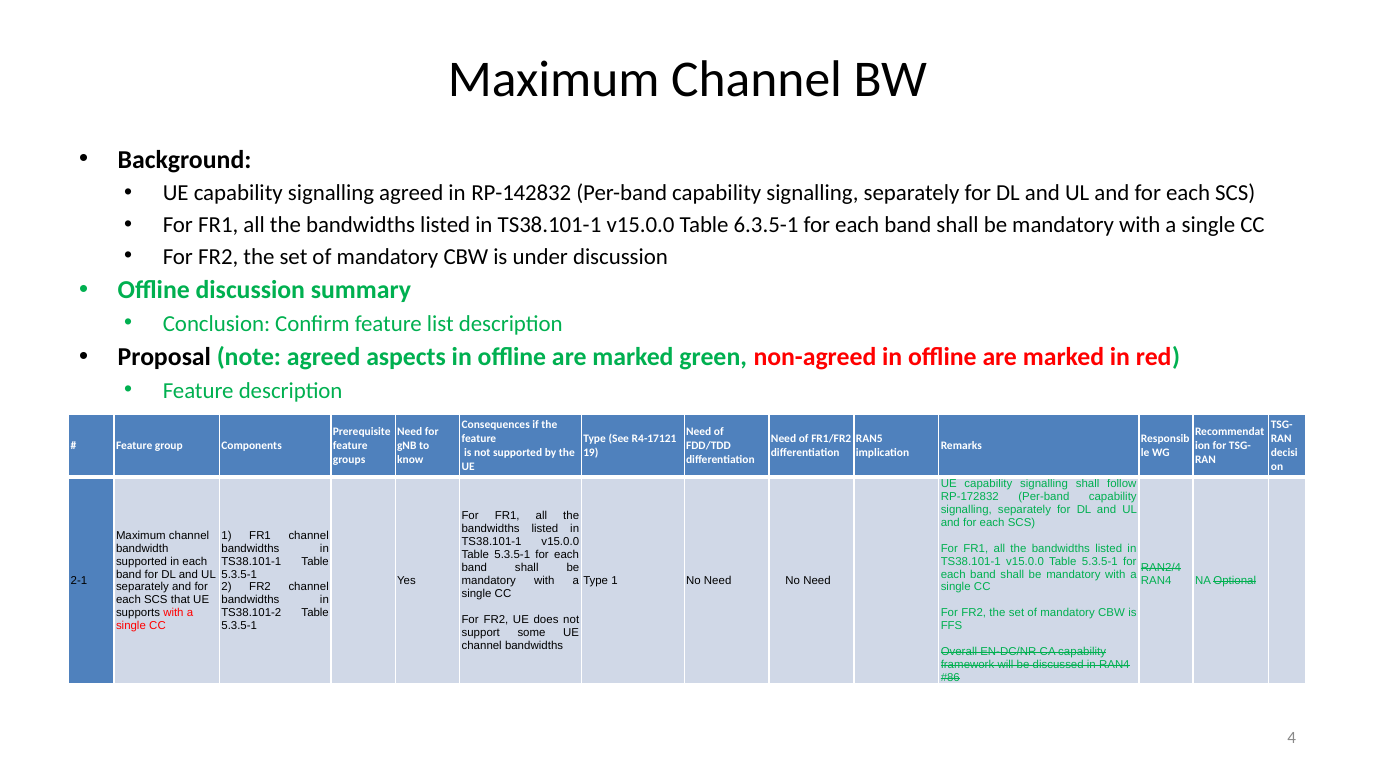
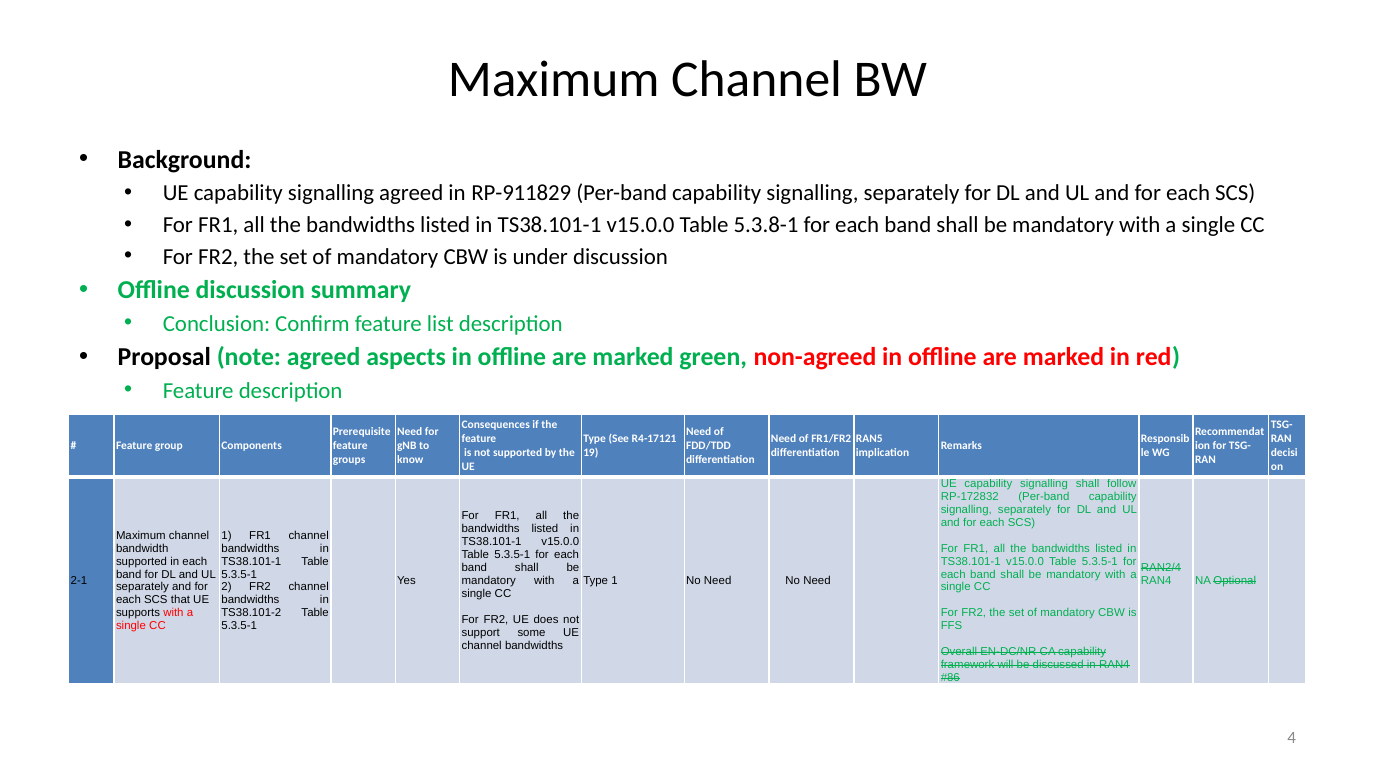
RP-142832: RP-142832 -> RP-911829 (521, 193)
6.3.5-1: 6.3.5-1 -> 5.3.8-1 (766, 225)
